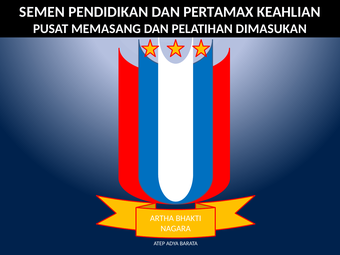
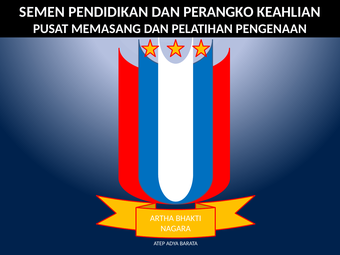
PERTAMAX: PERTAMAX -> PERANGKO (218, 12)
DIMASUKAN: DIMASUKAN -> PENGENAAN (271, 29)
